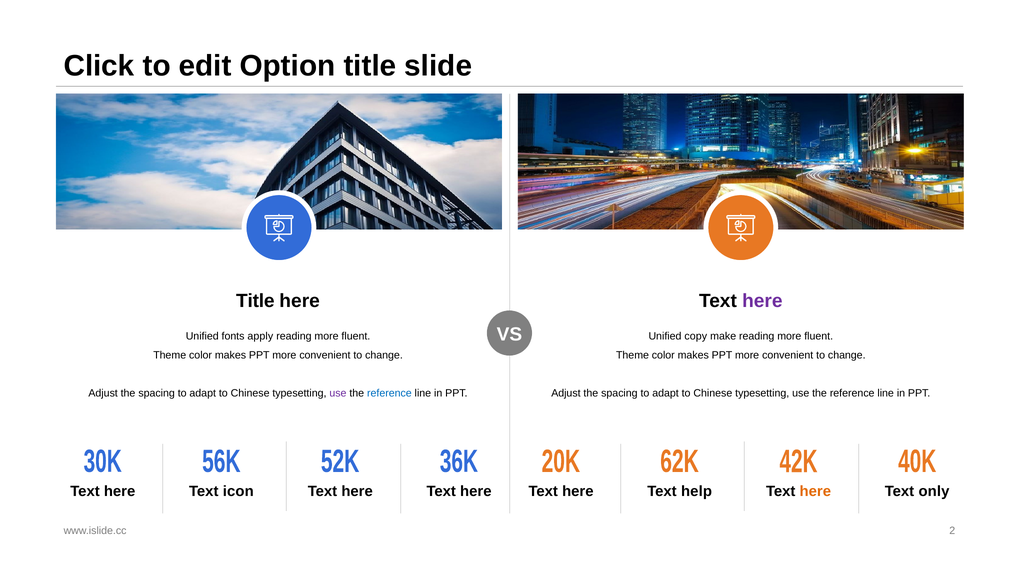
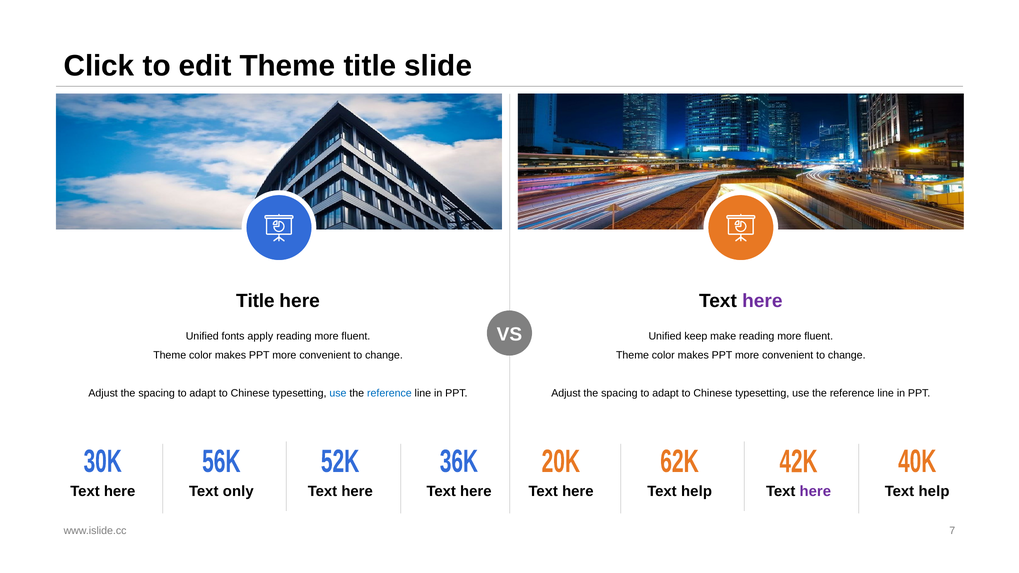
edit Option: Option -> Theme (288, 66)
copy: copy -> keep (696, 337)
use colour: purple -> blue (338, 394)
icon: icon -> only (238, 492)
here colour: orange -> purple (815, 492)
only: only -> help (934, 492)
2: 2 -> 7 (952, 531)
